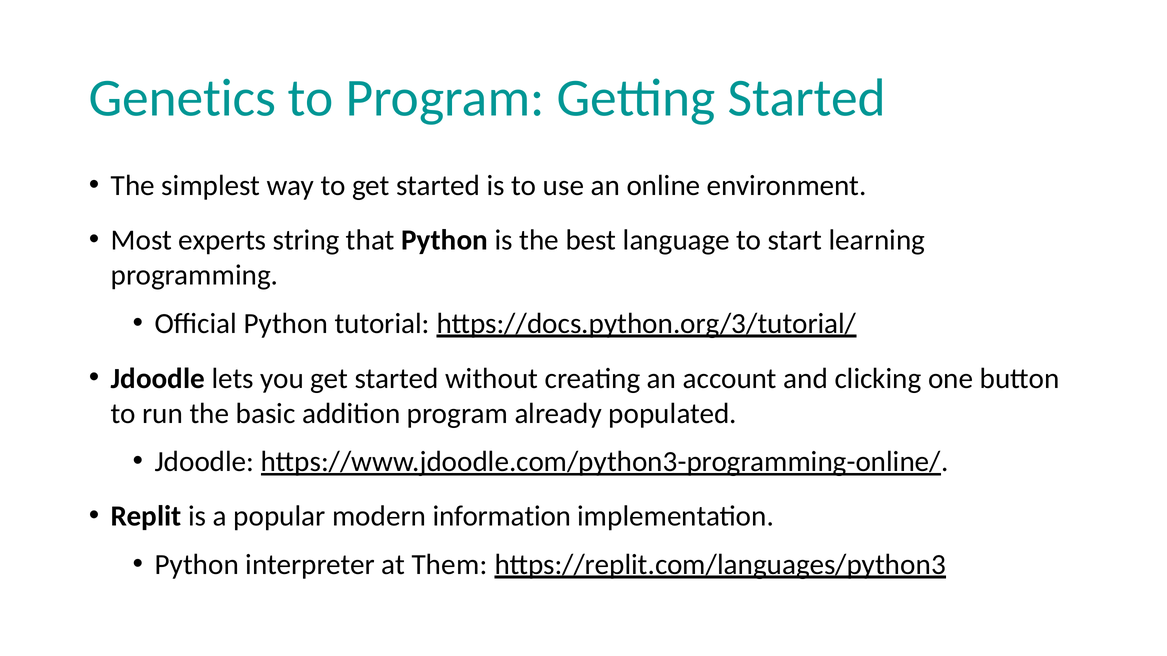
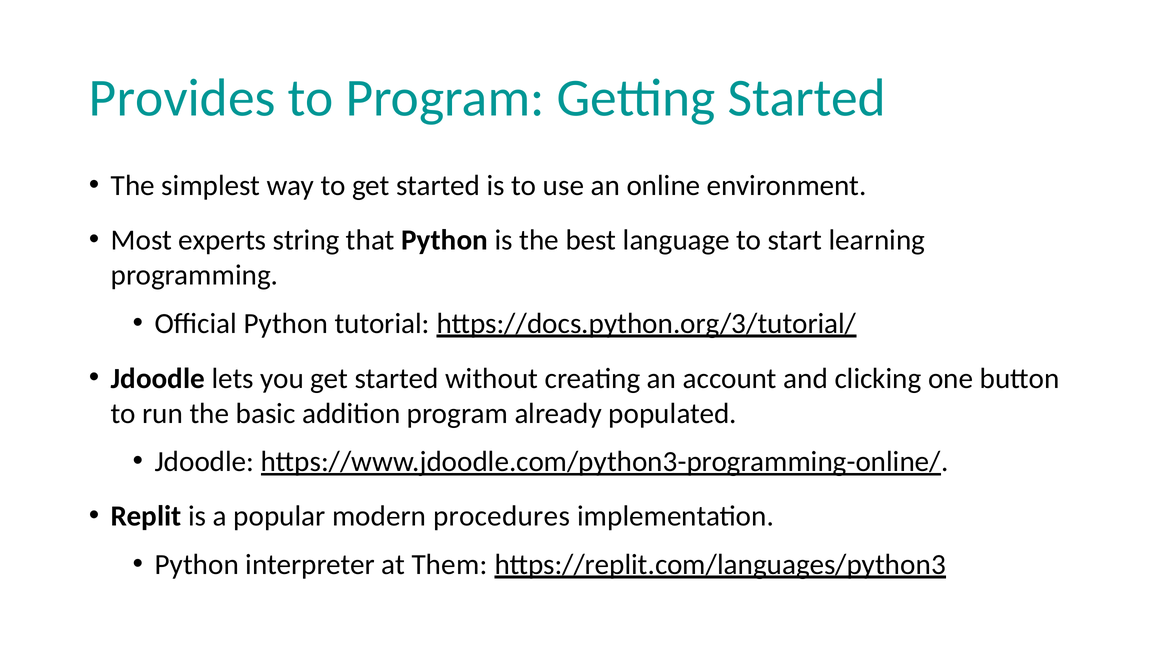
Genetics: Genetics -> Provides (182, 98)
information: information -> procedures (502, 517)
